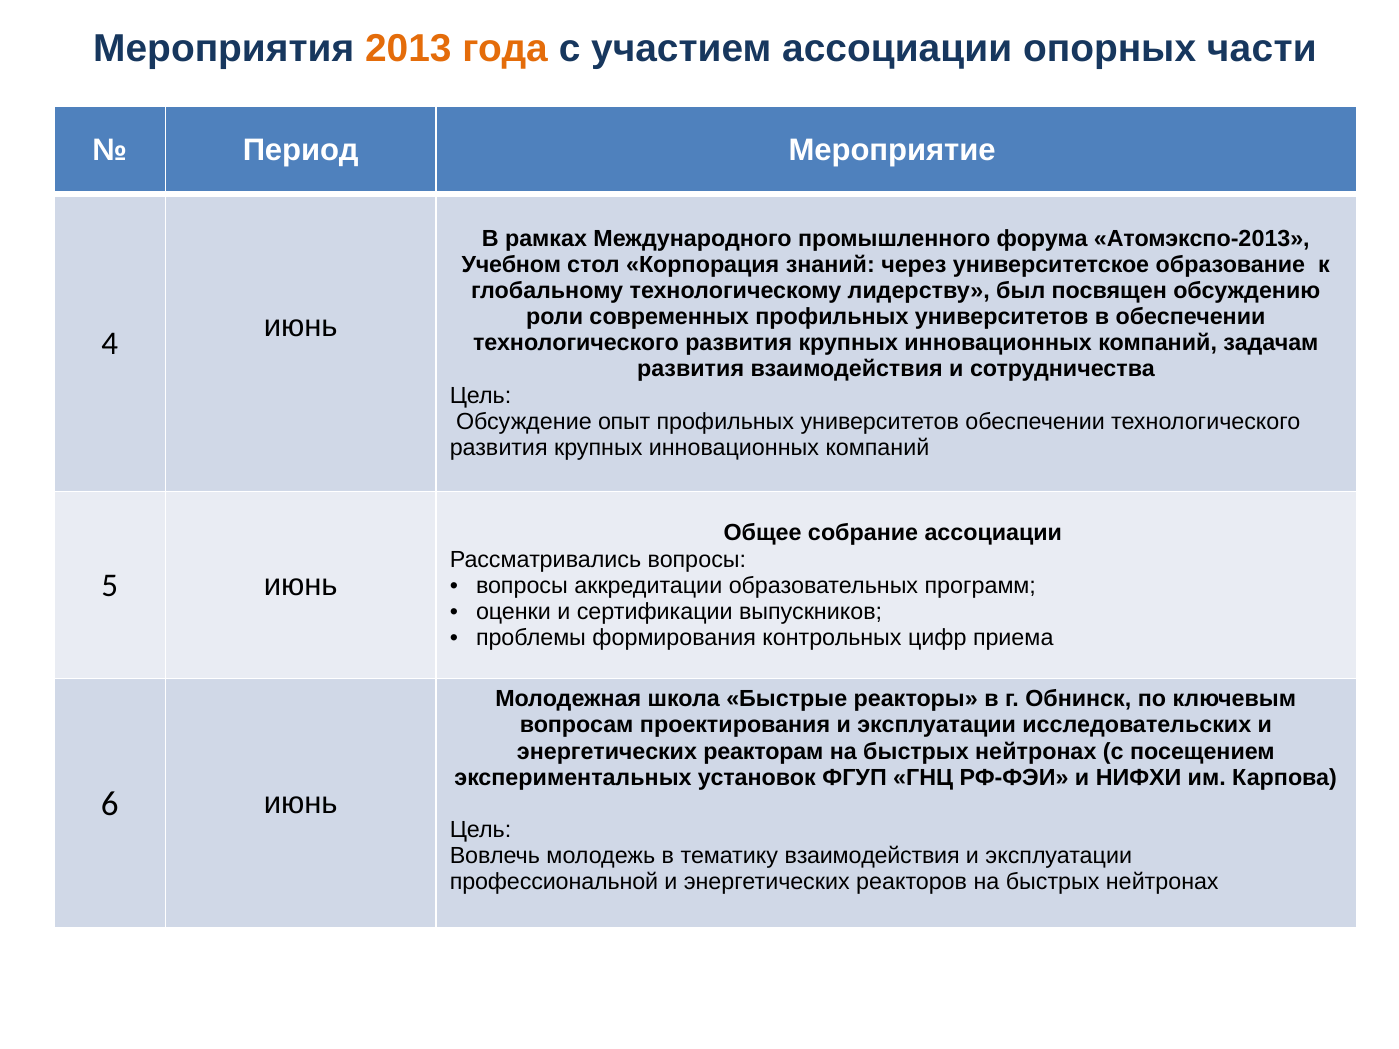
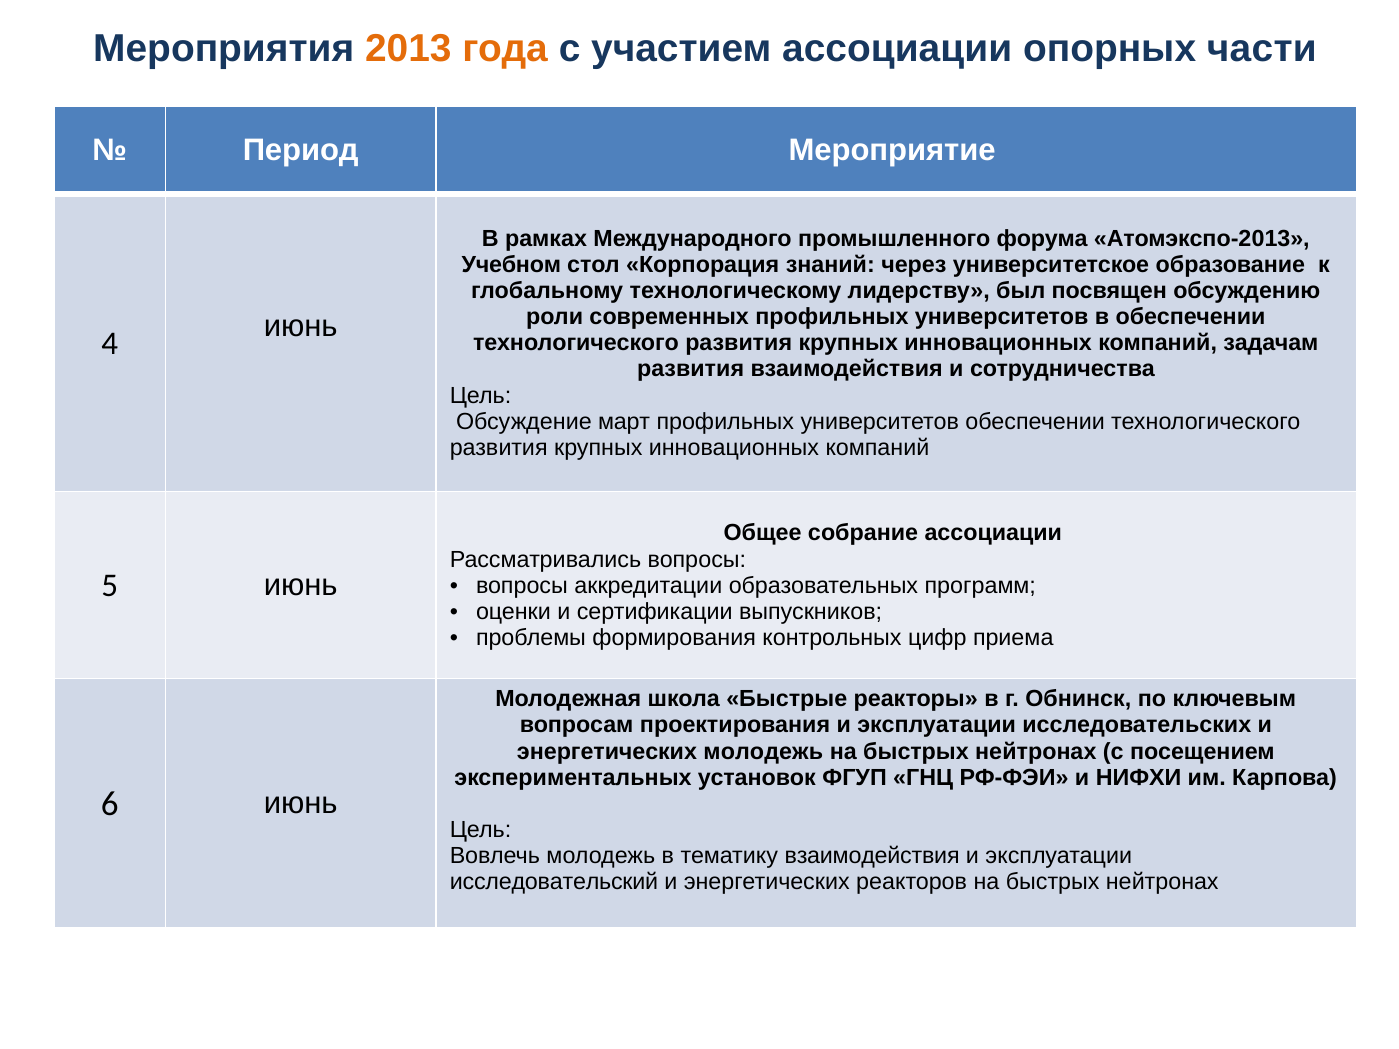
опыт: опыт -> март (624, 422)
энергетических реакторам: реакторам -> молодежь (763, 752)
профессиональной: профессиональной -> исследовательский (554, 882)
